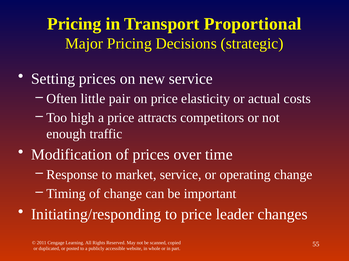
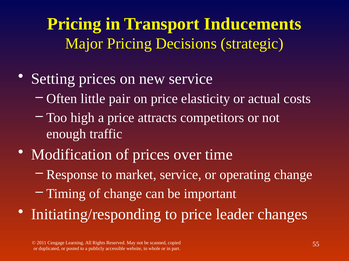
Proportional: Proportional -> Inducements (253, 24)
